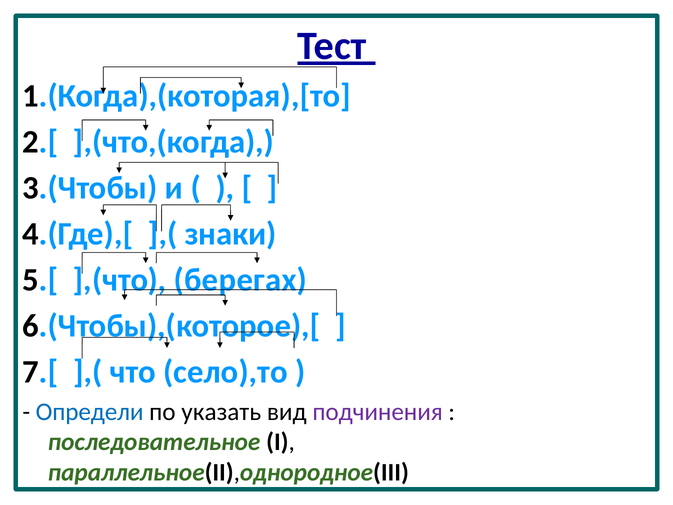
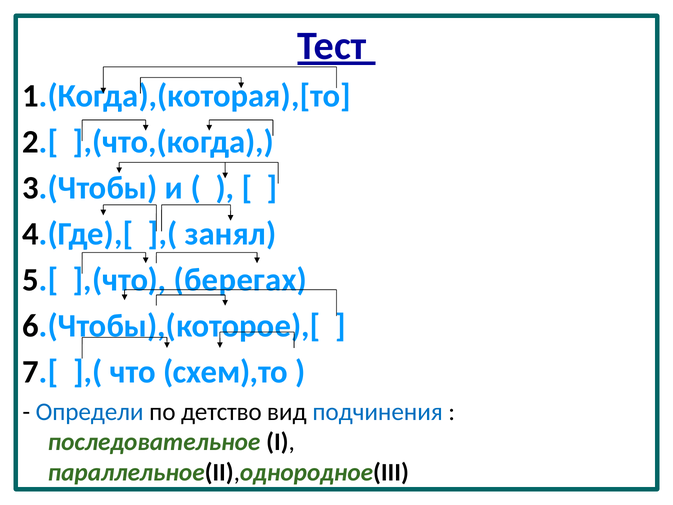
знаки: знаки -> занял (231, 234)
село),то: село),то -> схем),то (226, 372)
указать: указать -> детство (221, 411)
подчинения colour: purple -> blue (378, 411)
